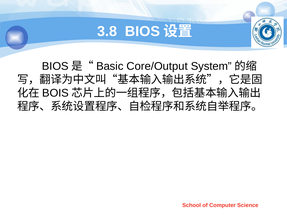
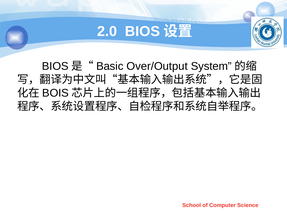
3.8: 3.8 -> 2.0 (107, 31)
Core/Output: Core/Output -> Over/Output (157, 66)
